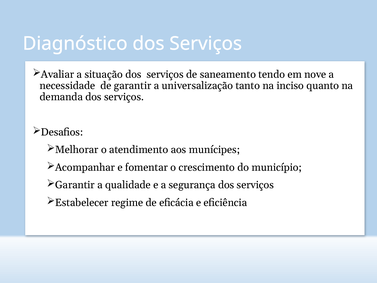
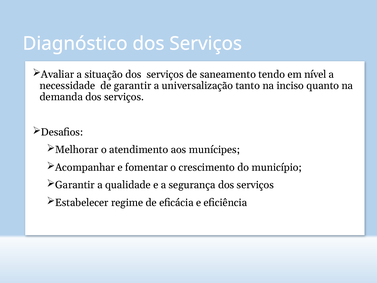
nove: nove -> nível (315, 74)
